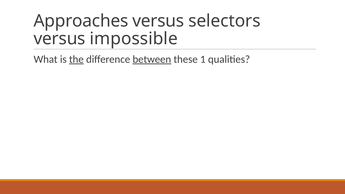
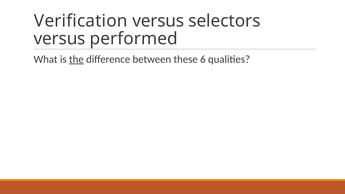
Approaches: Approaches -> Verification (81, 21)
impossible: impossible -> performed (134, 39)
between underline: present -> none (152, 59)
1: 1 -> 6 (203, 59)
